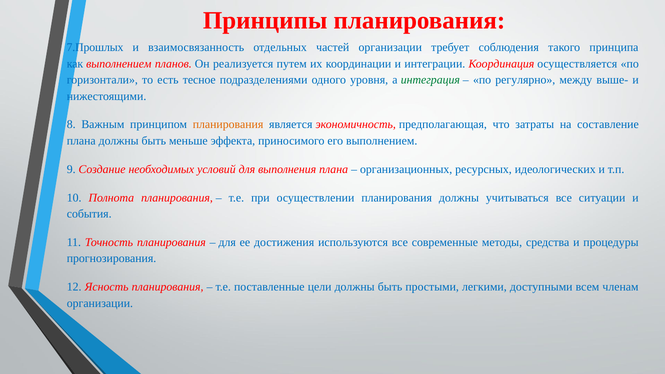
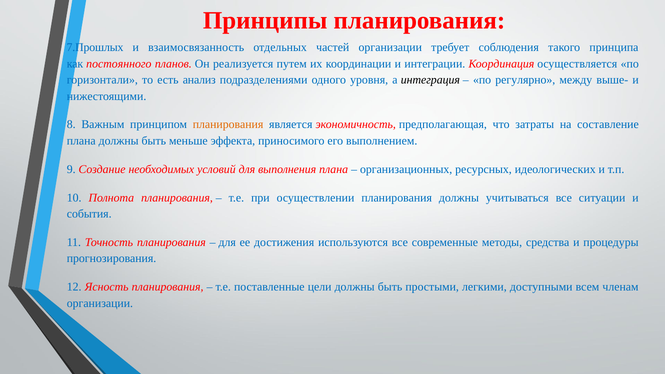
как выполнением: выполнением -> постоянного (119, 64)
тесное: тесное -> анализ (199, 80)
интеграция colour: green -> black (430, 80)
